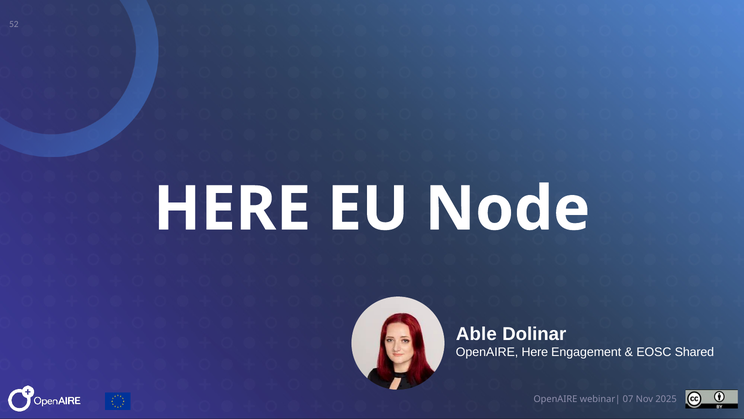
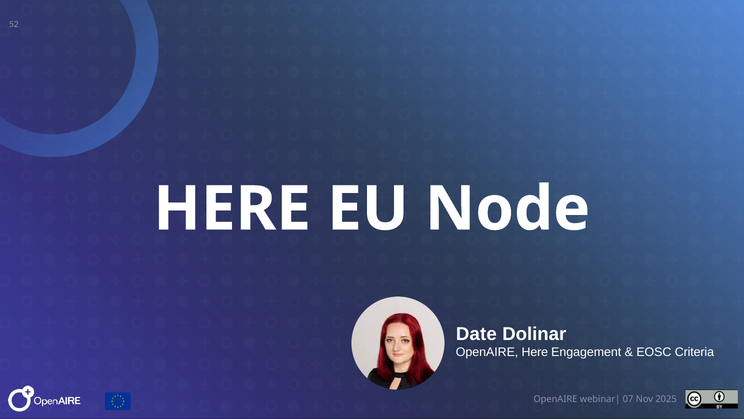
Able: Able -> Date (476, 334)
Shared: Shared -> Criteria (694, 352)
